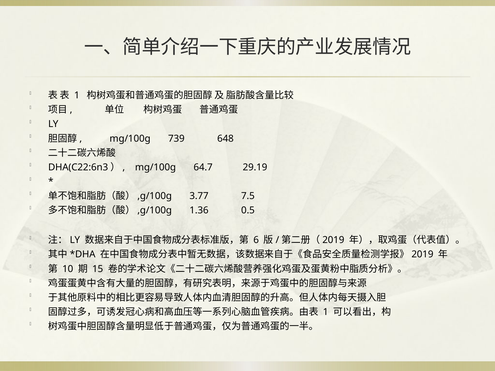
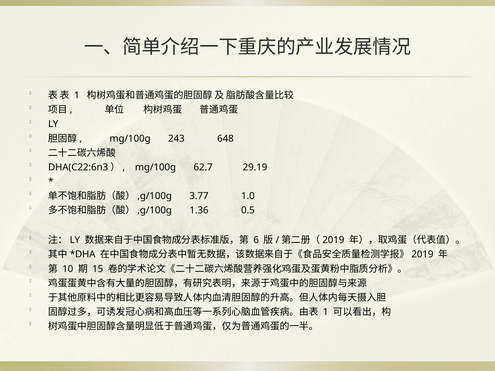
739: 739 -> 243 (176, 139)
64.7: 64.7 -> 62.7 (203, 167)
7.5: 7.5 -> 1.0 (248, 196)
